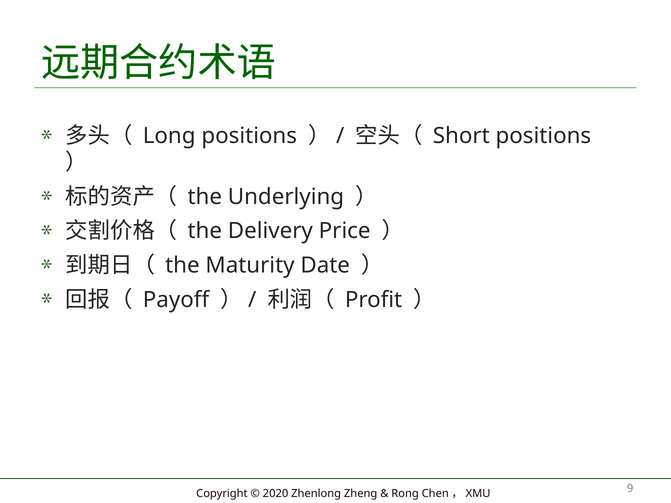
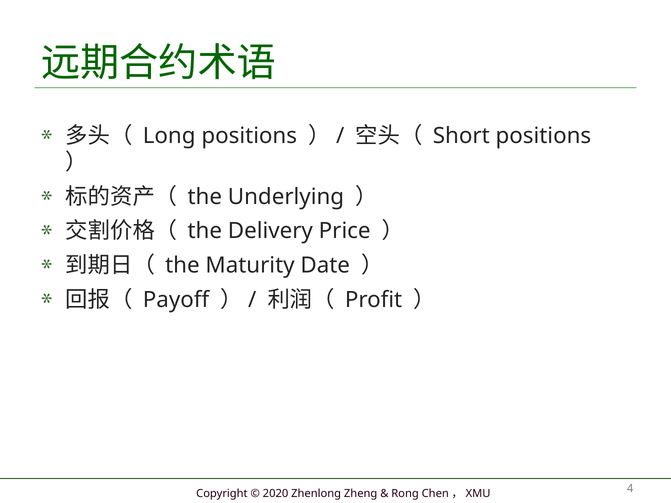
9: 9 -> 4 (630, 489)
